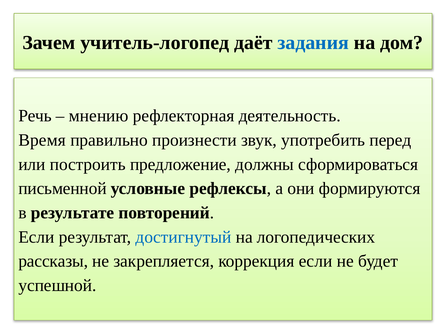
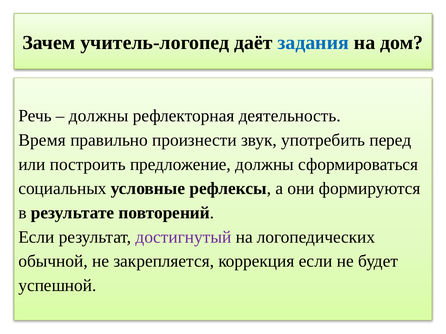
мнению: мнению -> должны (99, 116)
письменной: письменной -> социальных (63, 189)
достигнутый colour: blue -> purple (183, 237)
рассказы: рассказы -> обычной (53, 262)
